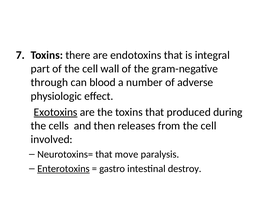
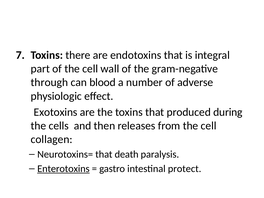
Exotoxins underline: present -> none (56, 112)
involved: involved -> collagen (52, 139)
move: move -> death (127, 154)
destroy: destroy -> protect (185, 169)
